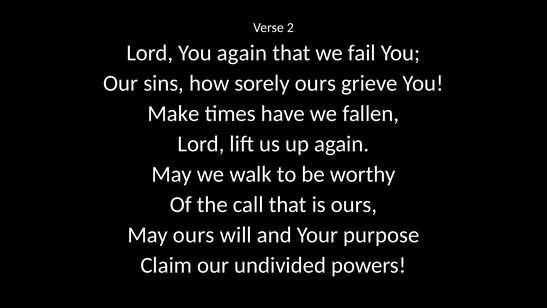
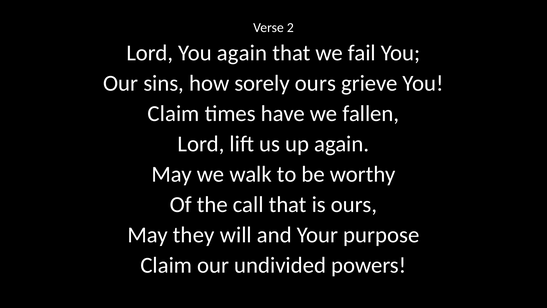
Make: Make -> Claim (173, 113)
May ours: ours -> they (194, 235)
